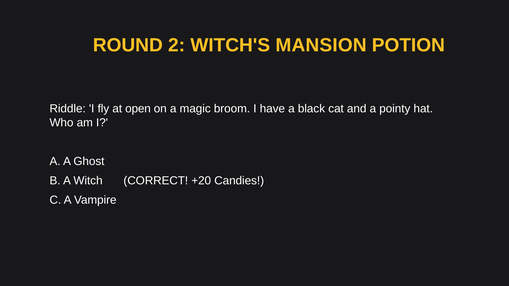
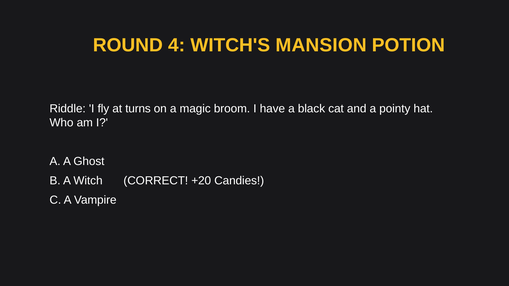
2: 2 -> 4 (177, 45)
open: open -> turns (138, 109)
